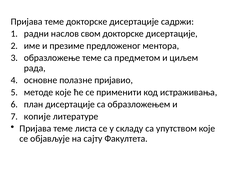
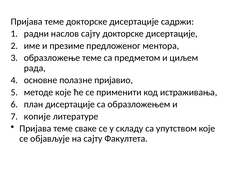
наслов свом: свом -> сајту (91, 34)
листа: листа -> сваке (86, 129)
